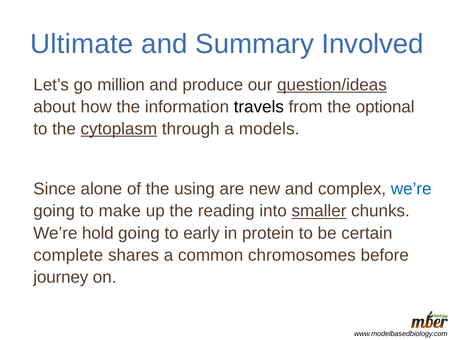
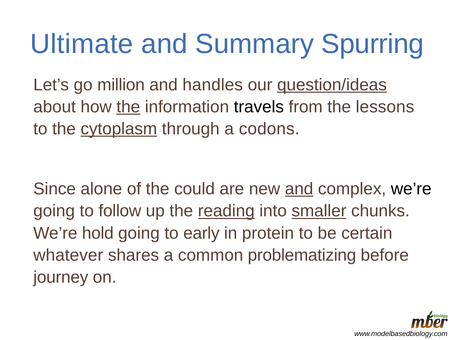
Involved: Involved -> Spurring (373, 44)
produce: produce -> handles (213, 85)
the underline: none -> present (128, 107)
optional: optional -> lessons (385, 107)
models: models -> codons (269, 129)
using: using -> could (195, 189)
and underline: none -> present (299, 189)
we’re colour: blue -> black (411, 189)
make: make -> follow (120, 211)
reading underline: none -> present (226, 211)
complete: complete -> whatever (68, 256)
chromosomes: chromosomes -> problematizing (302, 256)
